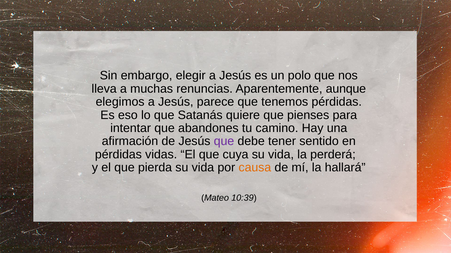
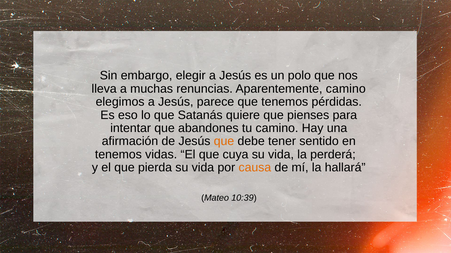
Aparentemente aunque: aunque -> camino (346, 89)
que colour: purple -> orange (224, 142)
pérdidas: pérdidas -> tenemos (118, 155)
